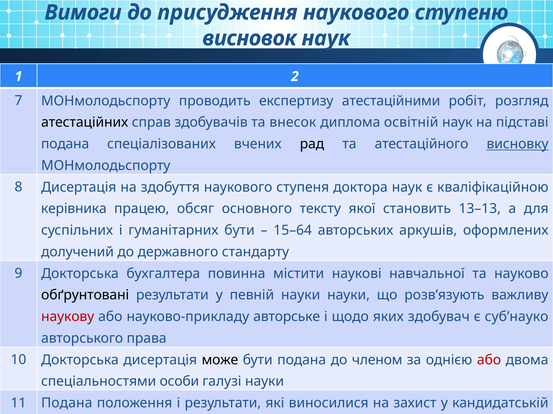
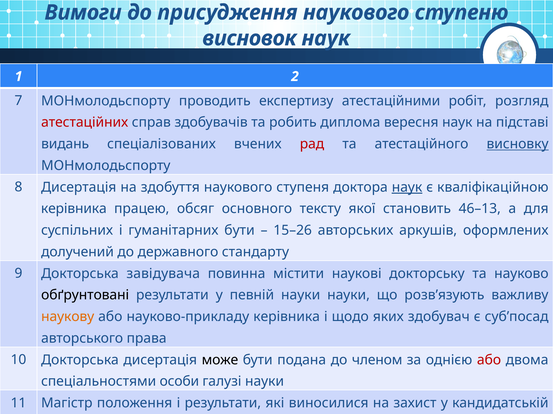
атестаційних colour: black -> red (85, 123)
внесок: внесок -> робить (293, 123)
освітній: освітній -> вересня (411, 123)
подана: подана -> видань (65, 144)
рад colour: black -> red (312, 144)
наук underline: none -> present (407, 188)
13–13: 13–13 -> 46–13 (480, 209)
15–64: 15–64 -> 15–26 (293, 231)
бухгалтера: бухгалтера -> завідувача (163, 274)
навчальної: навчальної -> докторську (427, 274)
наукову colour: red -> orange (68, 317)
науково-прикладу авторське: авторське -> керівника (287, 317)
суб’науко: суб’науко -> суб’посад (517, 317)
11 Подана: Подана -> Магістр (67, 404)
